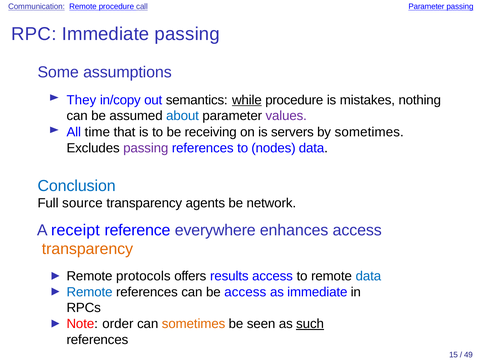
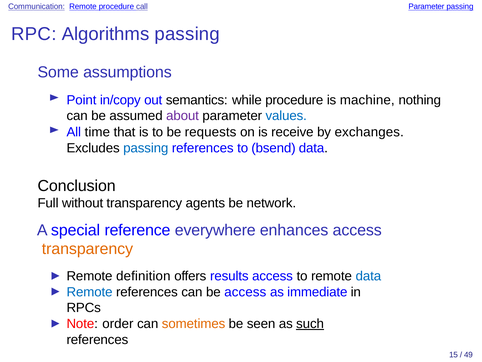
RPC Immediate: Immediate -> Algorithms (106, 34)
They: They -> Point (82, 100)
while underline: present -> none (247, 100)
mistakes: mistakes -> machine (367, 100)
about colour: blue -> purple (183, 116)
values colour: purple -> blue (286, 116)
receiving: receiving -> requests (211, 132)
servers: servers -> receive (292, 132)
by sometimes: sometimes -> exchanges (369, 132)
passing colour: purple -> blue (146, 148)
nodes: nodes -> bsend (273, 148)
Conclusion colour: blue -> black (77, 186)
source: source -> without (83, 203)
receipt: receipt -> special (76, 230)
protocols: protocols -> definition (143, 276)
